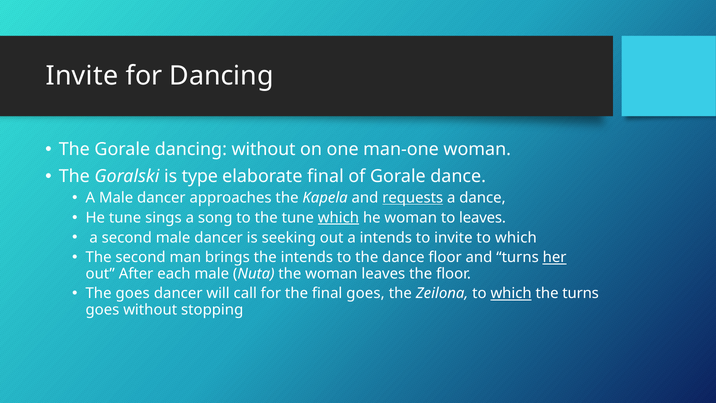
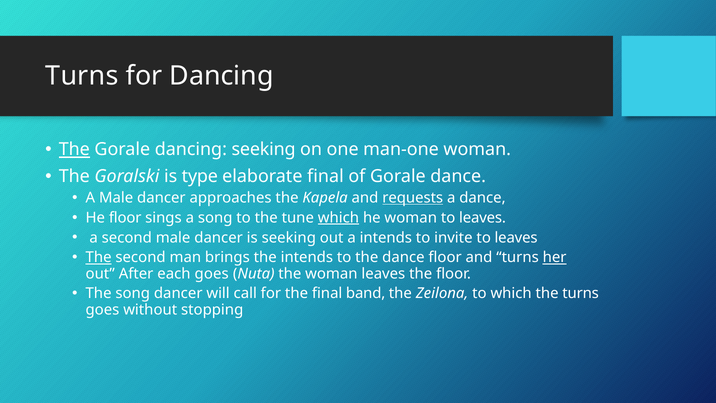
Invite: Invite -> Turns (82, 76)
The underline: none -> present (74, 149)
dancing without: without -> seeking (264, 149)
He tune: tune -> floor (125, 218)
invite to which: which -> leaves (516, 237)
The underline: none -> present (99, 257)
each male: male -> goes (212, 273)
The goes: goes -> song (133, 293)
final goes: goes -> band (366, 293)
which underline: present -> none (511, 293)
